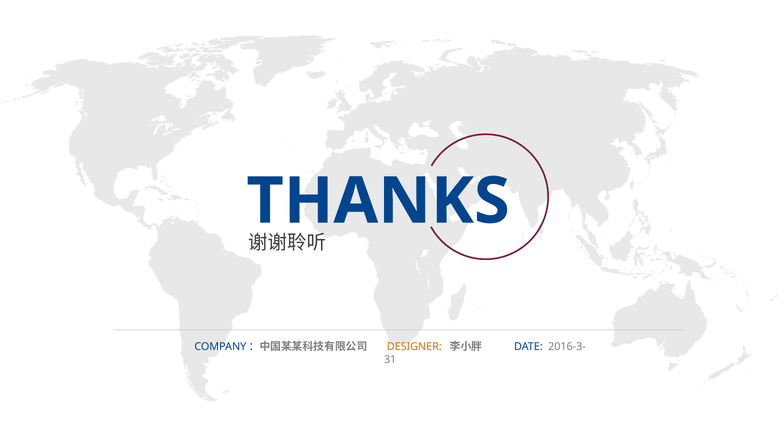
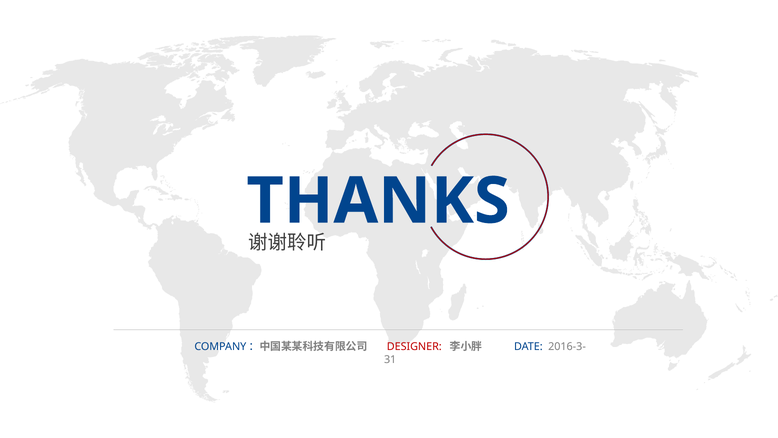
DESIGNER colour: orange -> red (414, 346)
